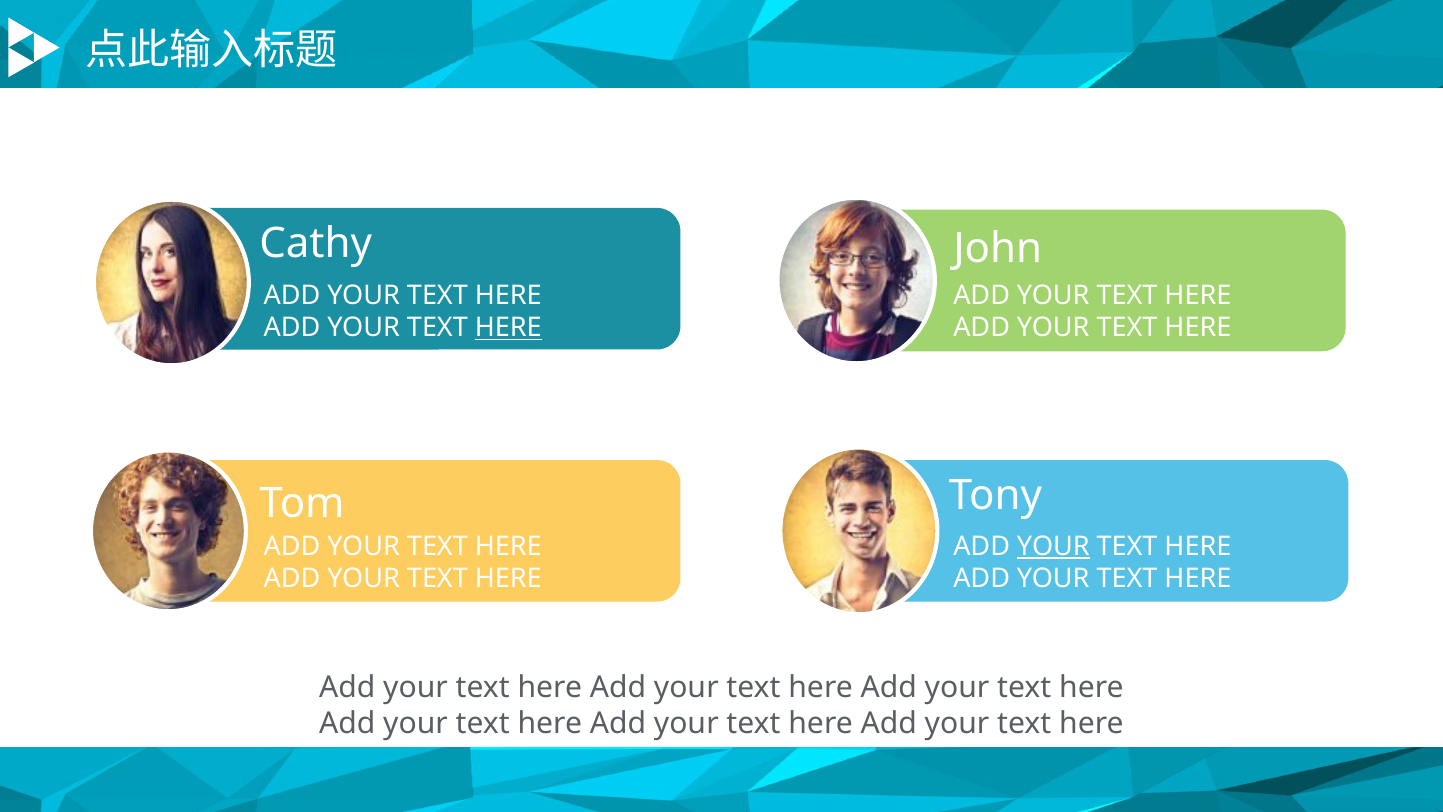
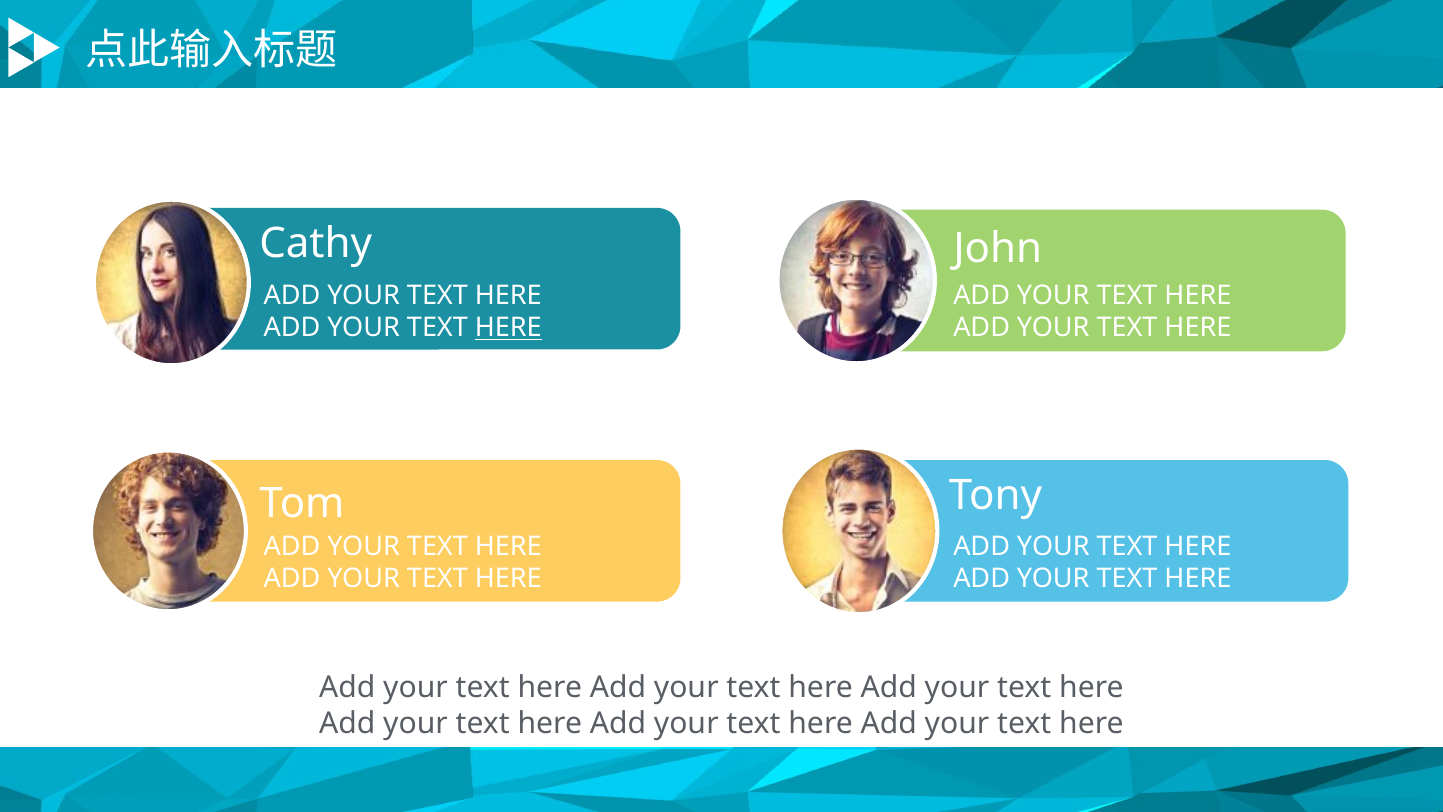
YOUR underline: present -> none (1053, 546)
